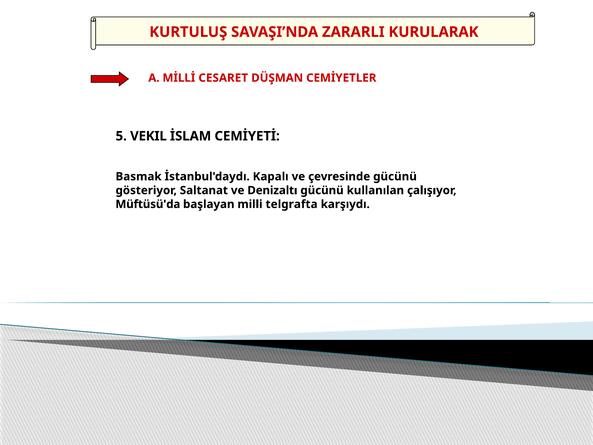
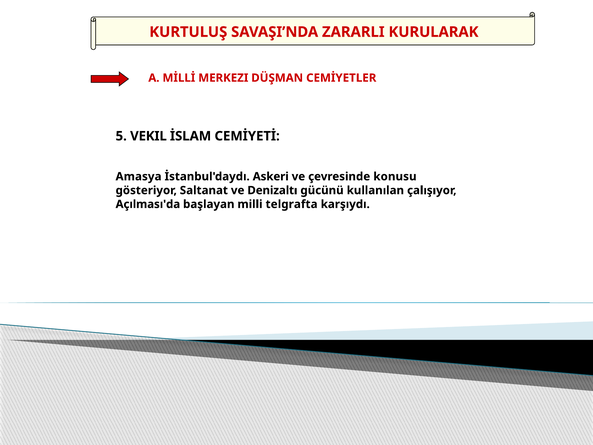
CESARET: CESARET -> MERKEZI (223, 78)
Basmak: Basmak -> Amasya (139, 176)
Kapalı: Kapalı -> Askeri (271, 176)
çevresinde gücünü: gücünü -> konusu (395, 176)
Müftüsü'da: Müftüsü'da -> Açılması'da (148, 204)
